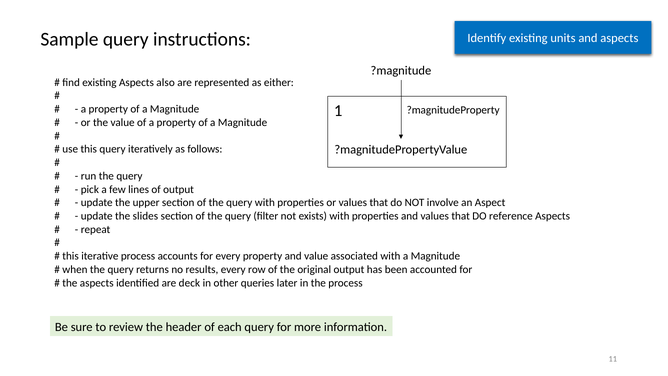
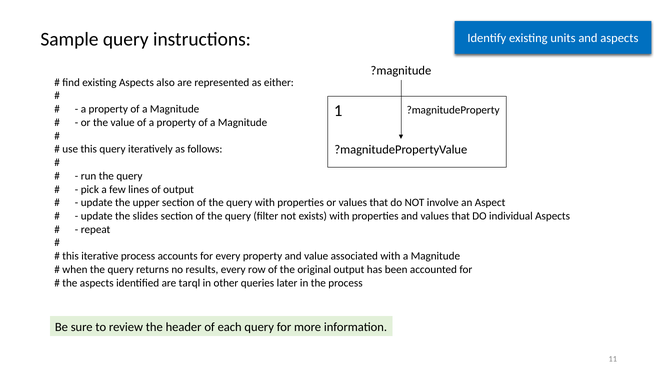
reference: reference -> individual (511, 216)
deck: deck -> tarql (189, 283)
